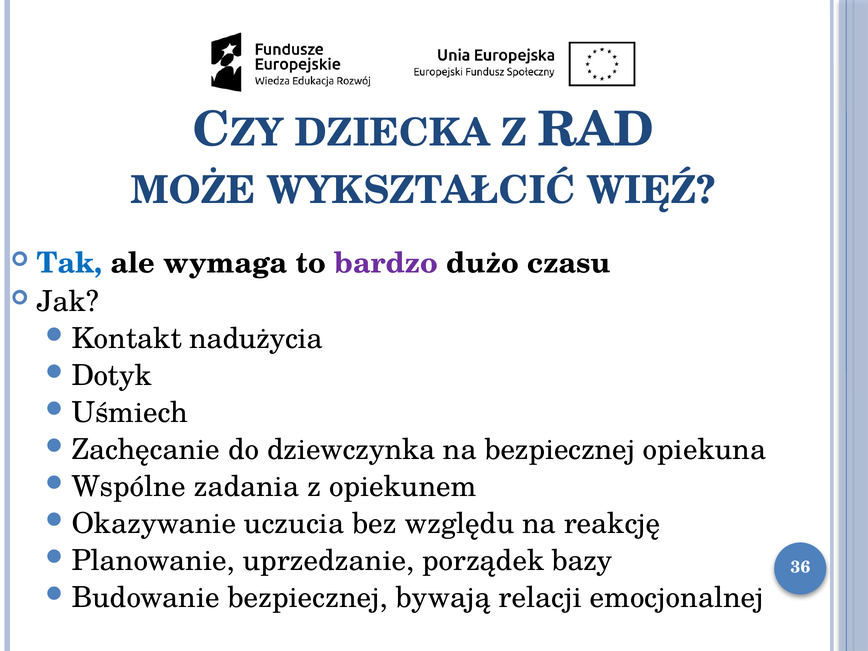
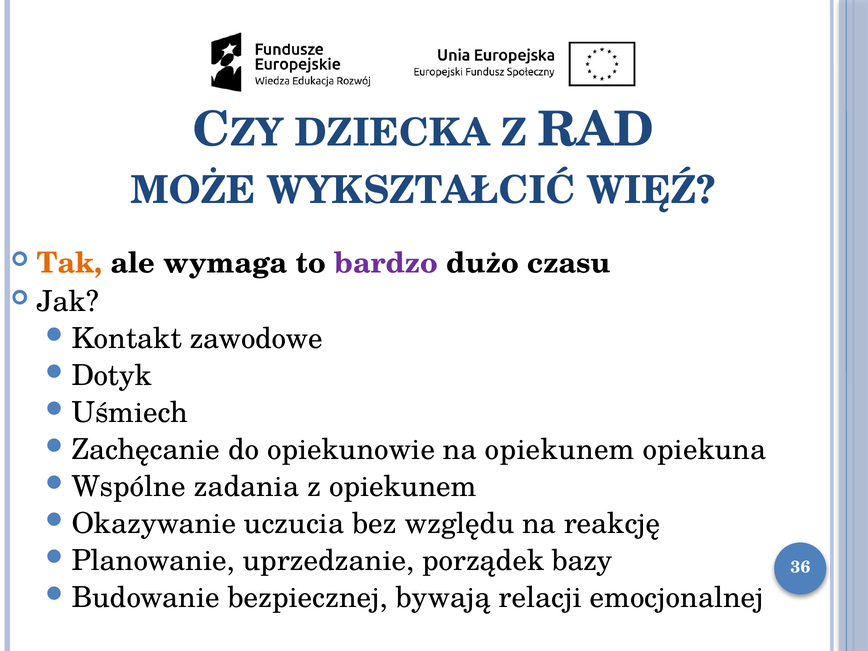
Tak colour: blue -> orange (70, 263)
nadużycia: nadużycia -> zawodowe (256, 339)
dziewczynka: dziewczynka -> opiekunowie (351, 450)
na bezpiecznej: bezpiecznej -> opiekunem (560, 450)
